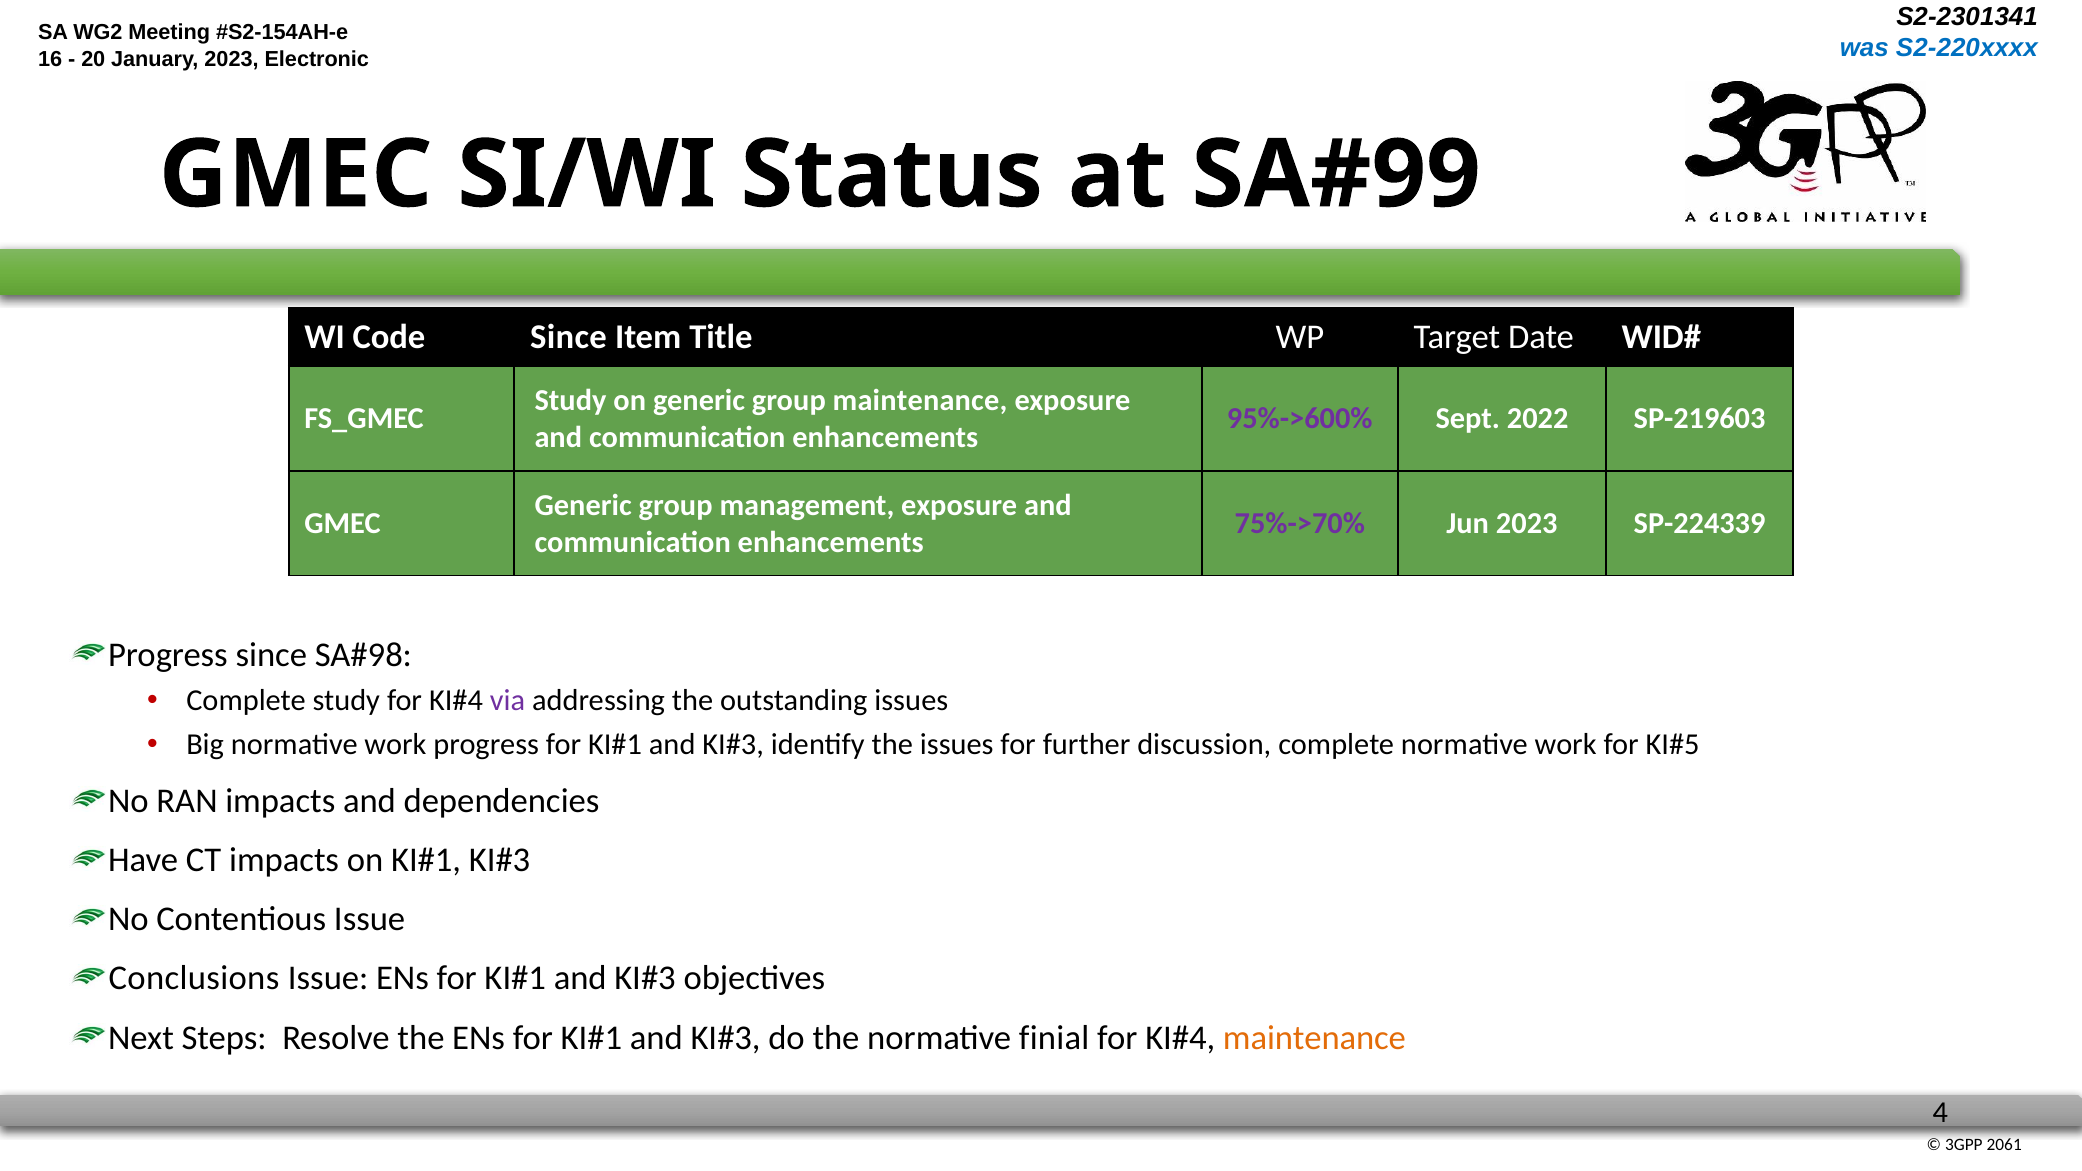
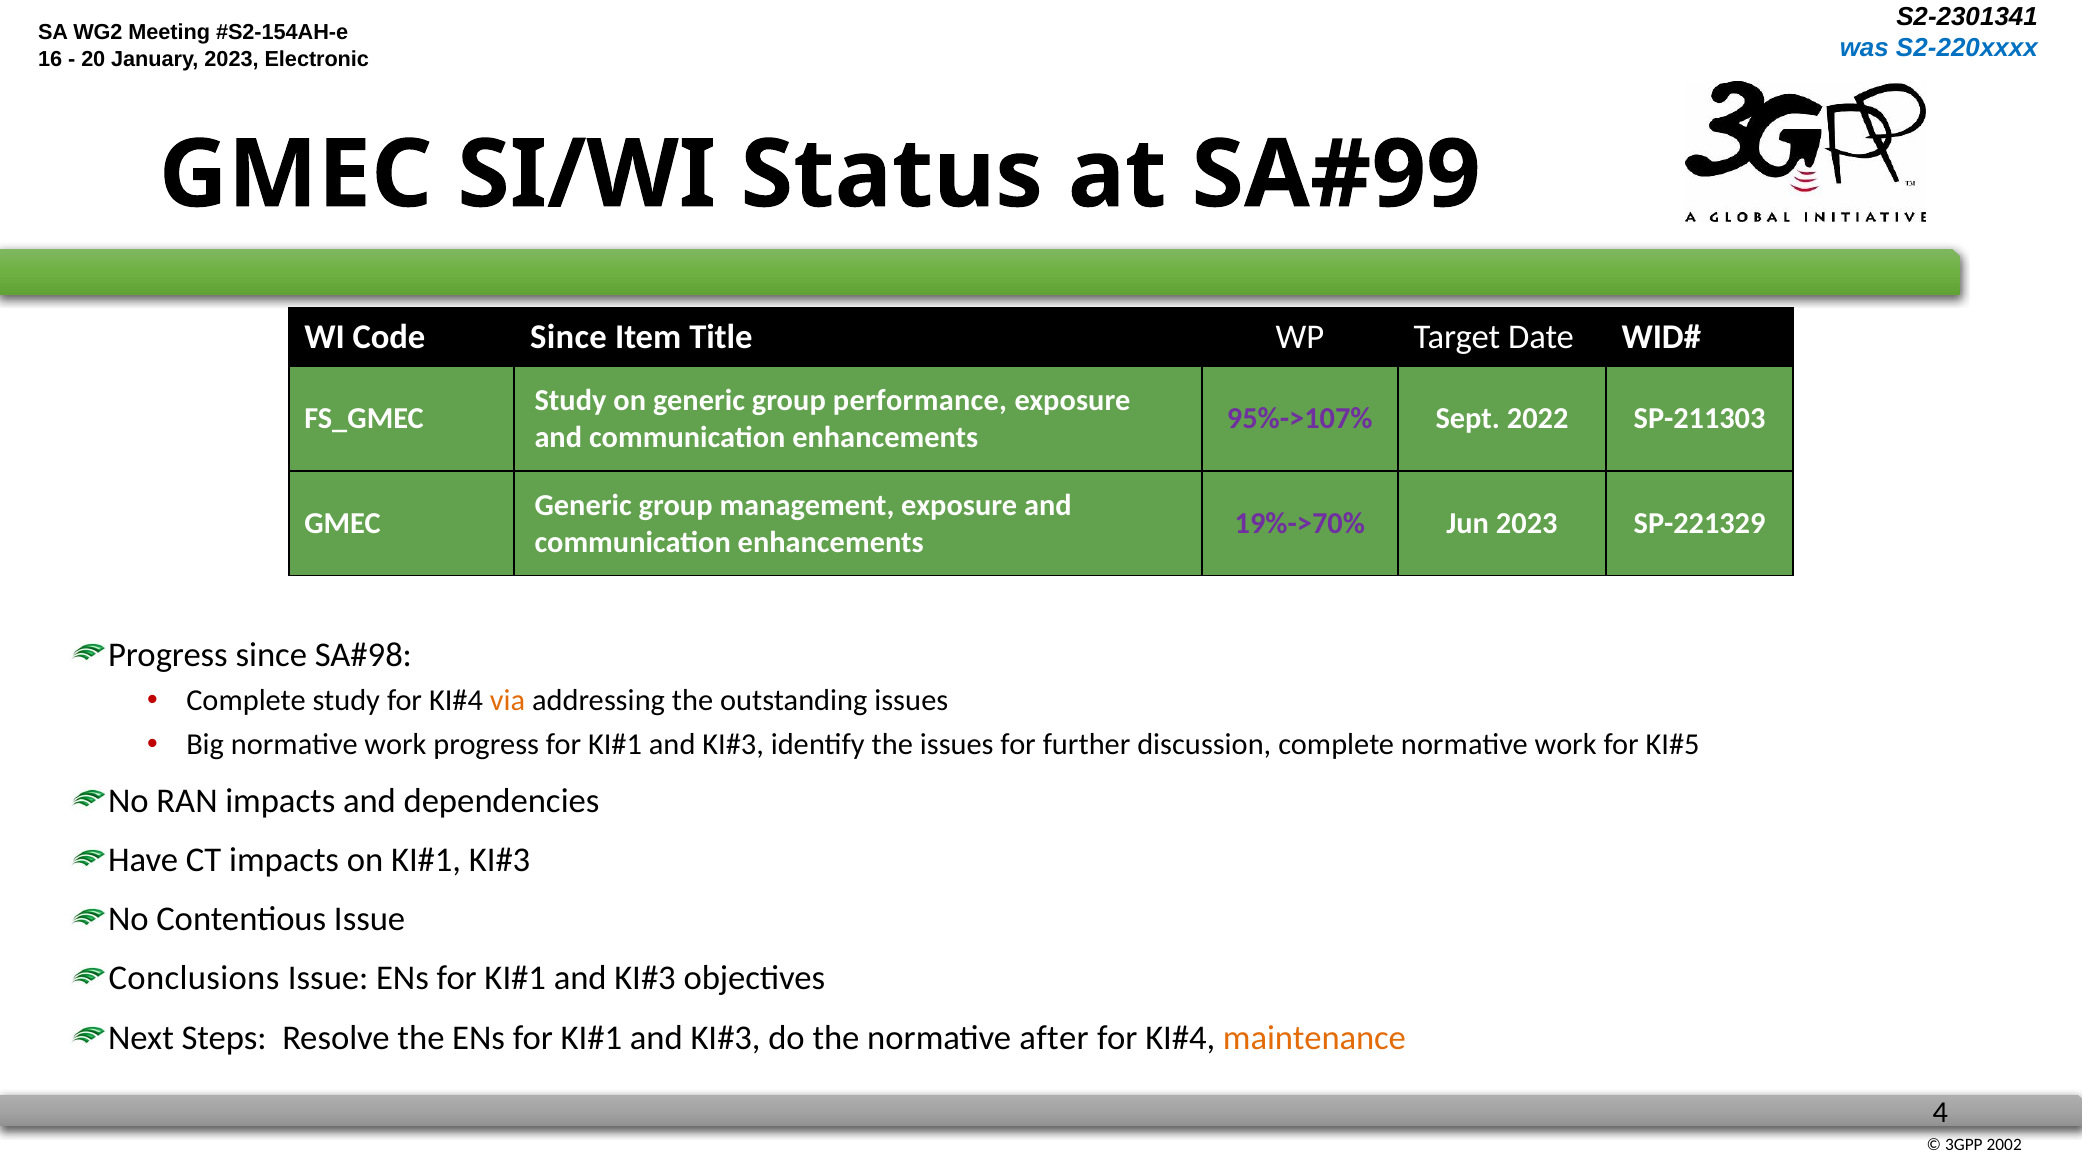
group maintenance: maintenance -> performance (920, 400)
95%->600%: 95%->600% -> 95%->107% (1300, 419)
SP-219603: SP-219603 -> SP-211303 (1700, 419)
75%->70%: 75%->70% -> 19%->70% (1300, 524)
SP-224339: SP-224339 -> SP-221329 (1700, 524)
via colour: purple -> orange (508, 701)
finial: finial -> after (1054, 1038)
2061: 2061 -> 2002 (2004, 1145)
